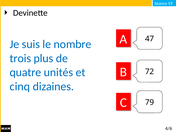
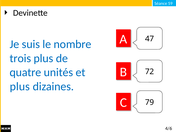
cinq: cinq -> plus (20, 86)
